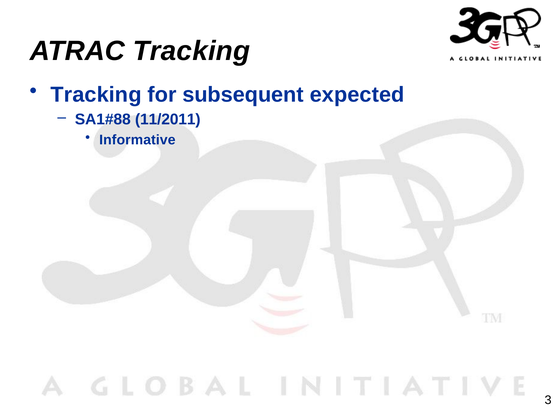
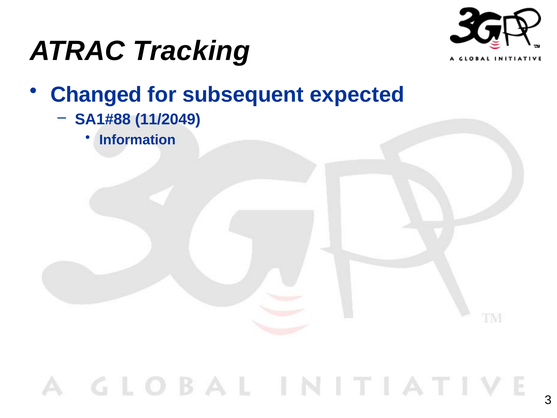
Tracking: Tracking -> Changed (96, 94)
11/2011: 11/2011 -> 11/2049 (168, 119)
Informative: Informative -> Information (137, 140)
